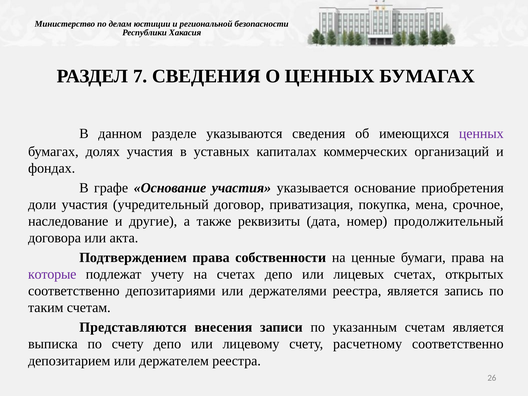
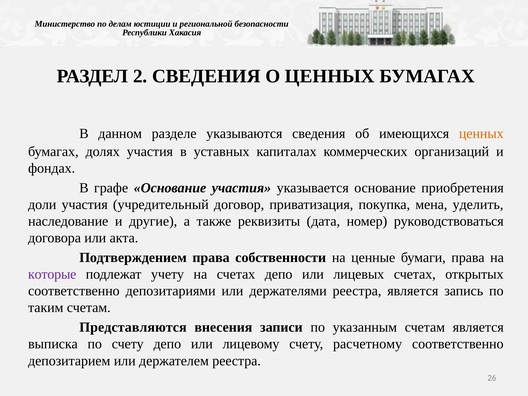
7: 7 -> 2 (140, 76)
ценных colour: purple -> orange (481, 134)
срочное: срочное -> уделить (478, 204)
продолжительный: продолжительный -> руководствоваться (449, 221)
